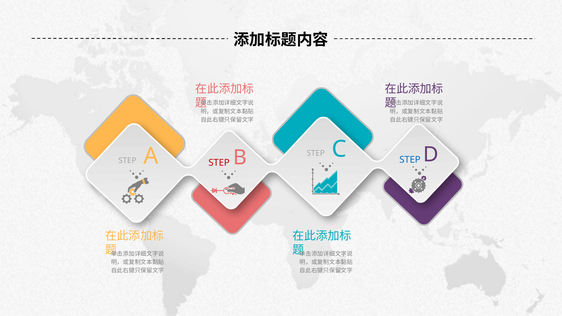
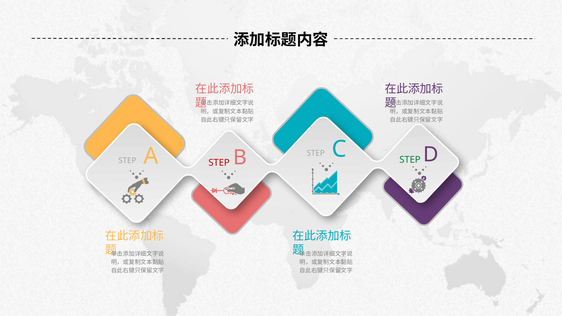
STEP colour: blue -> green (410, 160)
